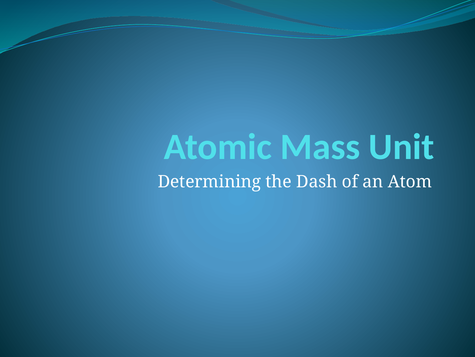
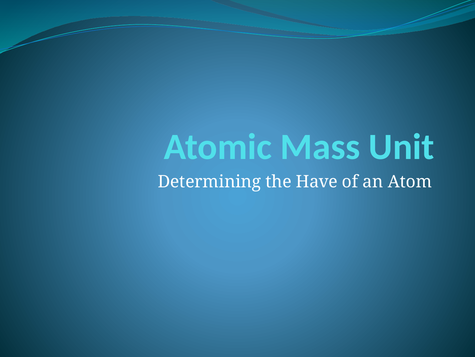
Dash: Dash -> Have (317, 182)
